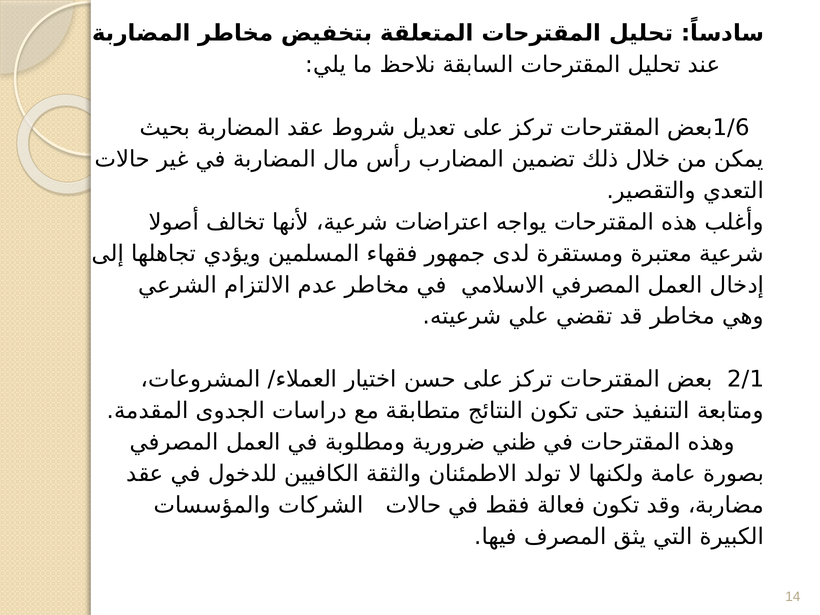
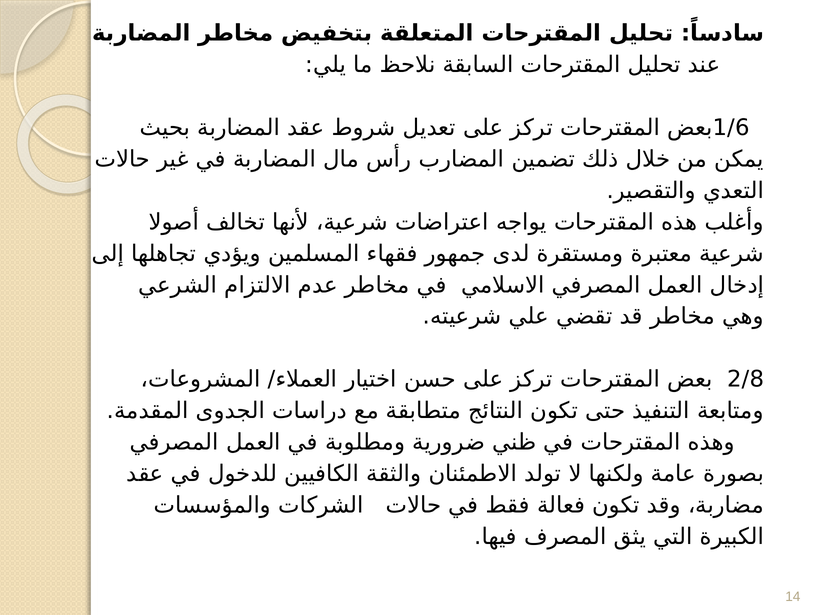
2/1: 2/1 -> 2/8 (746, 379)
